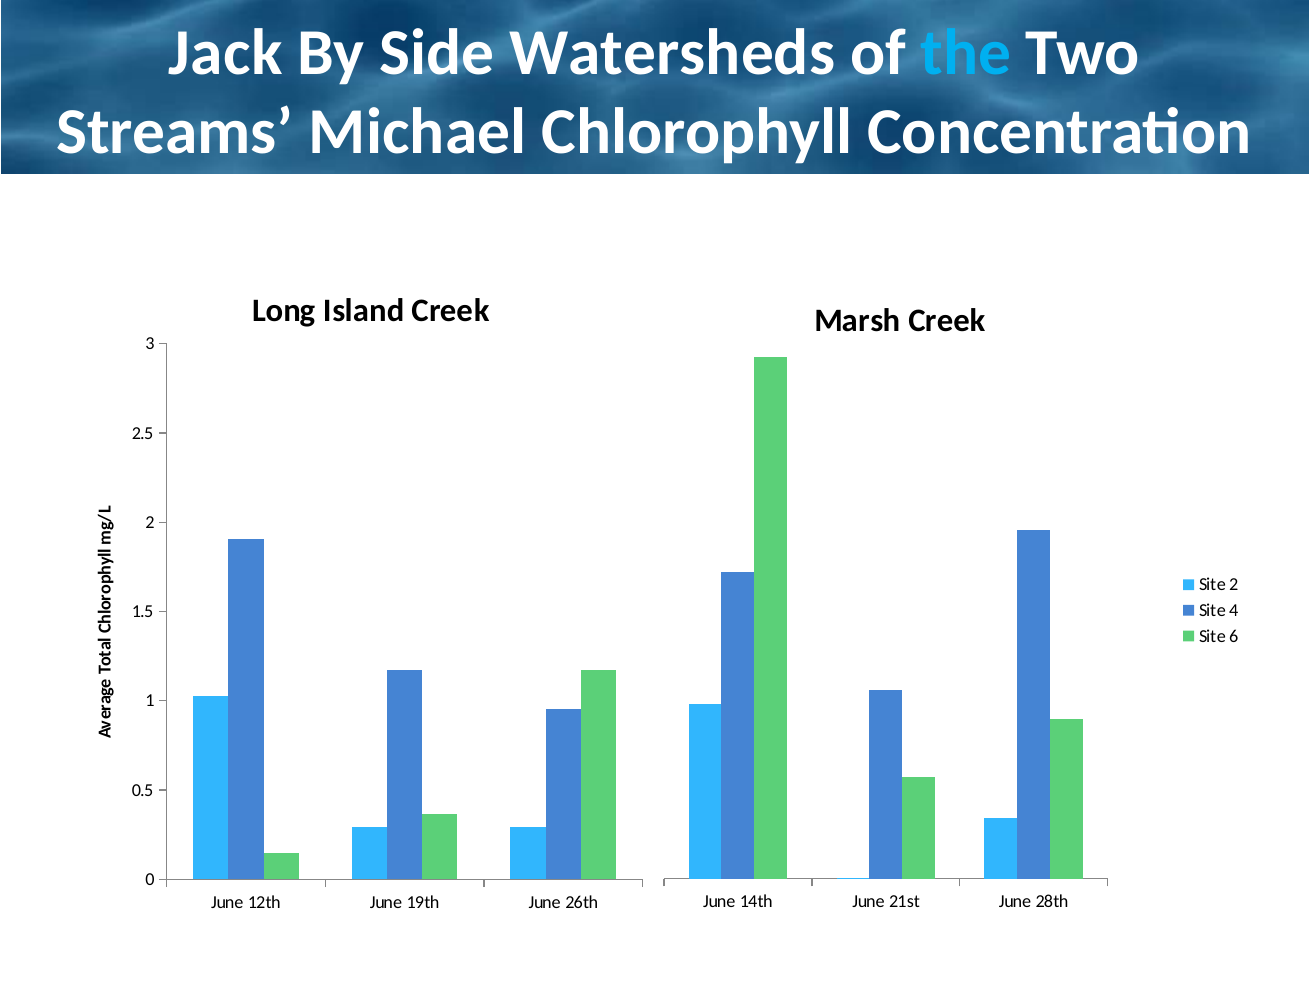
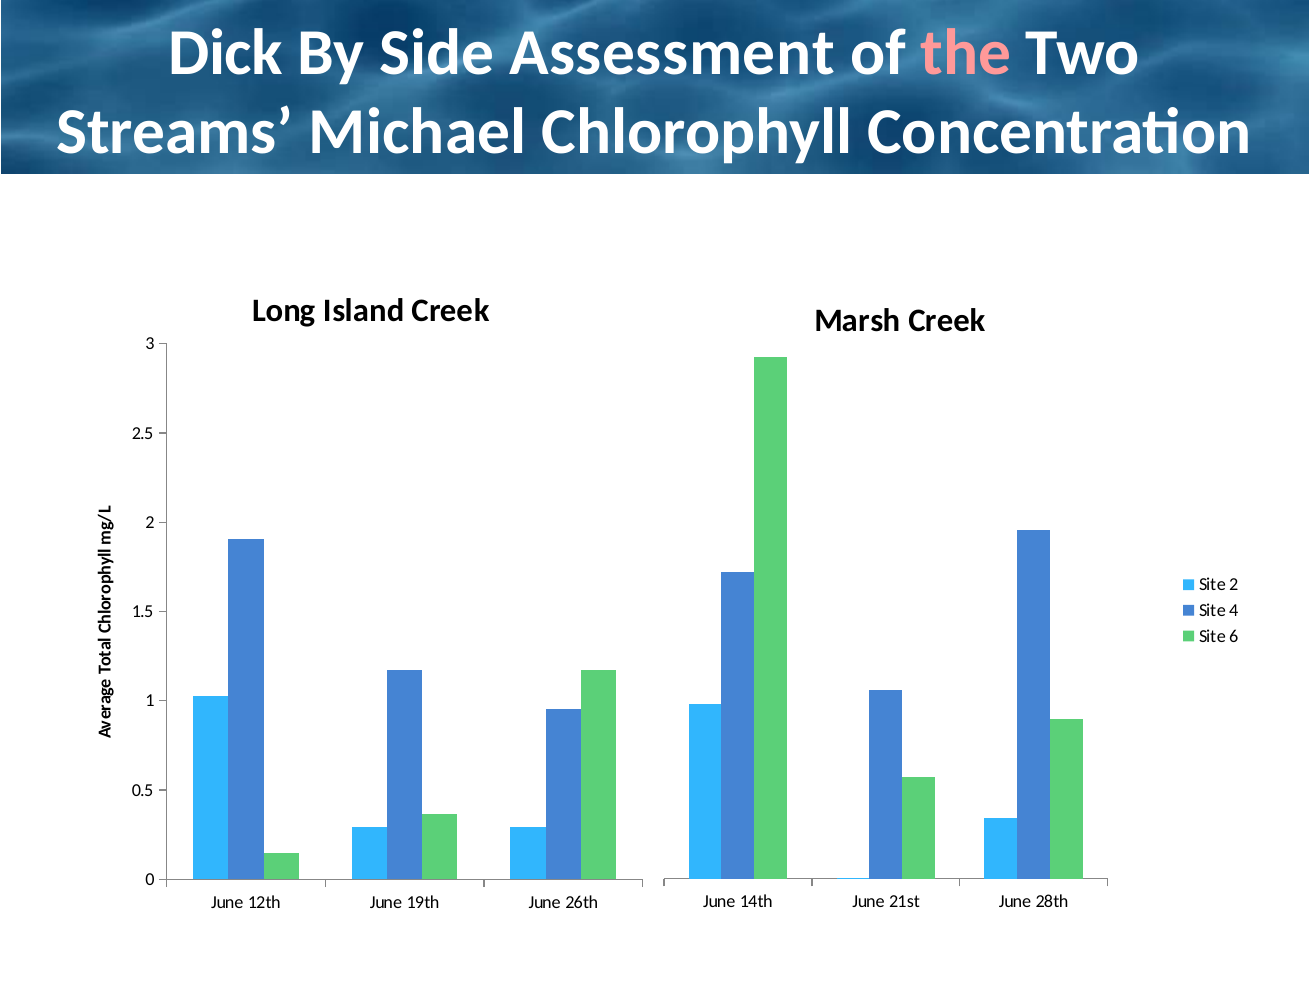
Jack: Jack -> Dick (226, 53)
Watersheds: Watersheds -> Assessment (672, 53)
the colour: light blue -> pink (966, 53)
